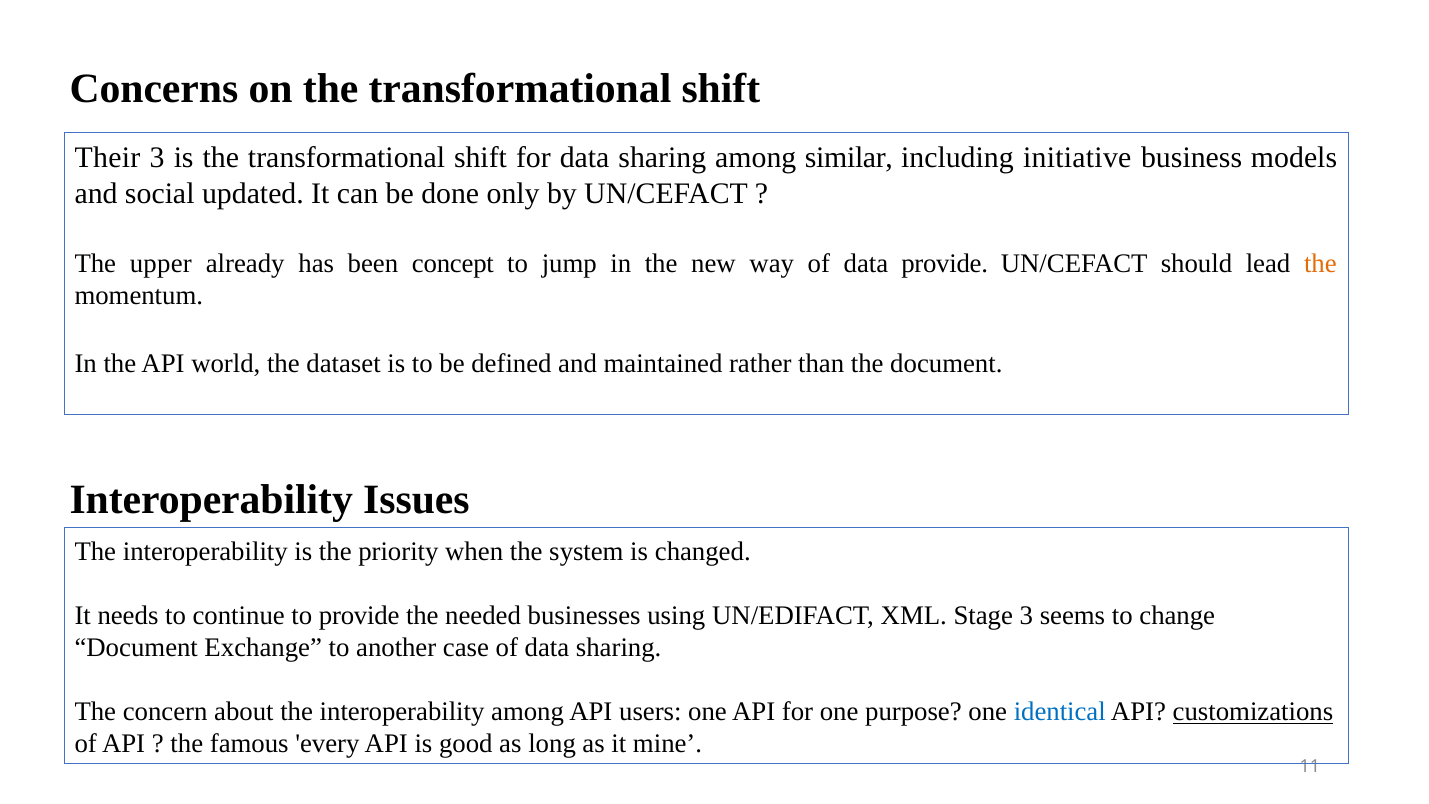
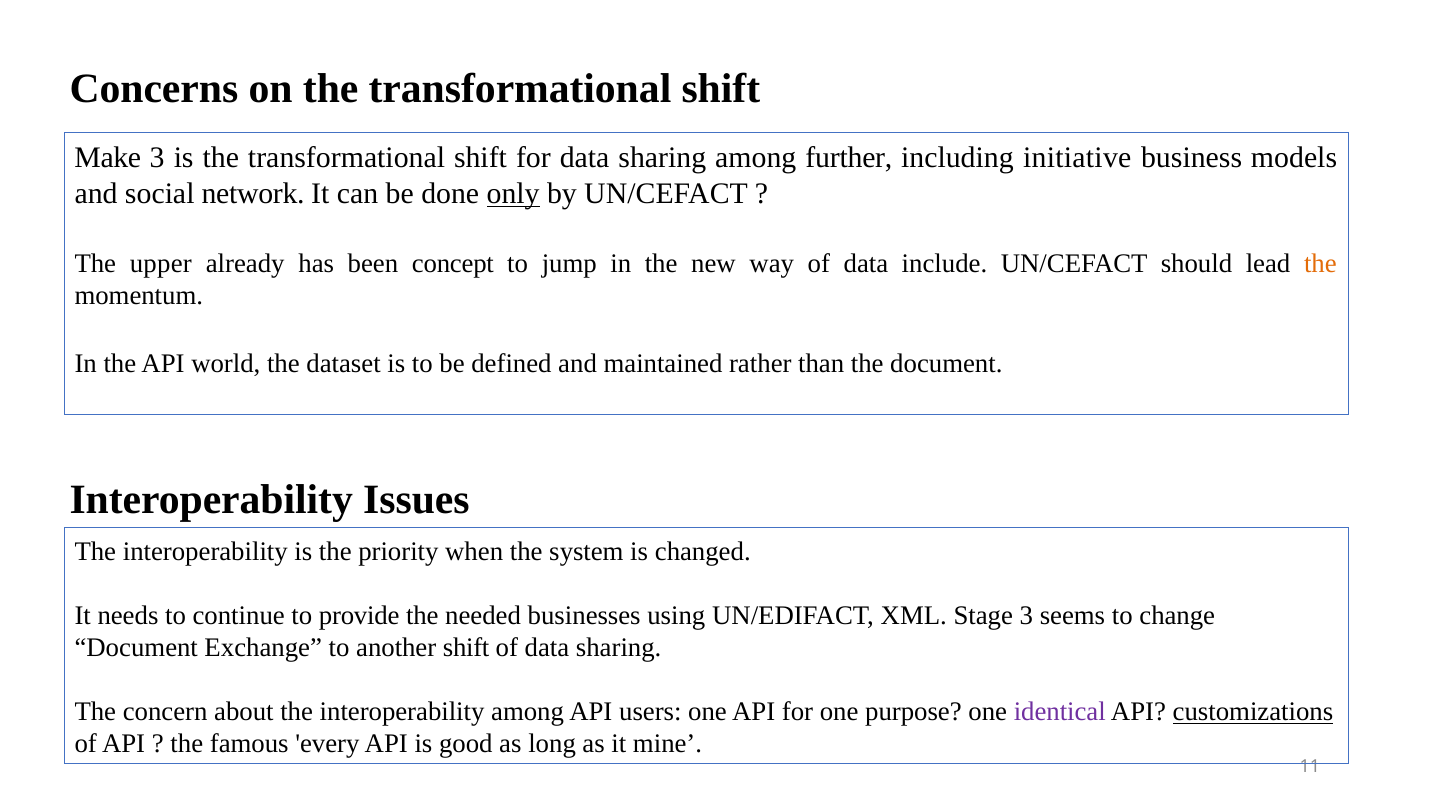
Their: Their -> Make (108, 158)
similar: similar -> further (849, 158)
updated: updated -> network (253, 194)
only underline: none -> present (513, 194)
data provide: provide -> include (945, 263)
another case: case -> shift (466, 647)
identical colour: blue -> purple (1060, 712)
